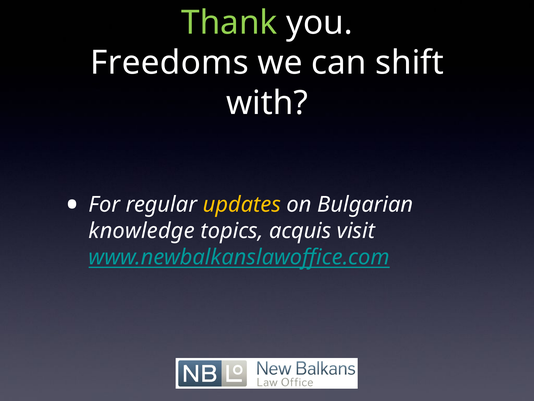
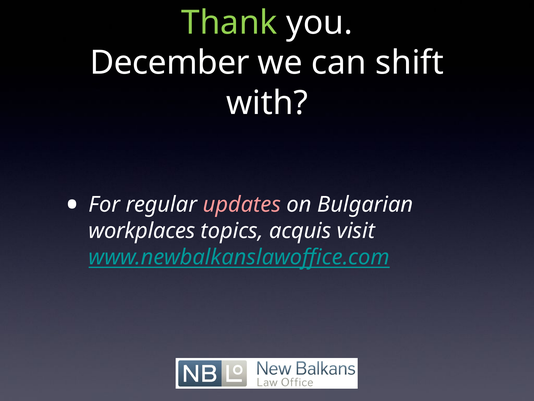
Freedoms: Freedoms -> December (170, 63)
updates colour: yellow -> pink (242, 204)
knowledge: knowledge -> workplaces (142, 231)
